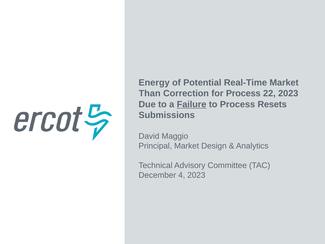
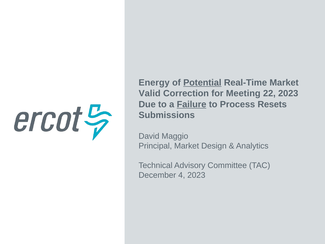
Potential underline: none -> present (202, 82)
Than: Than -> Valid (150, 93)
for Process: Process -> Meeting (243, 93)
